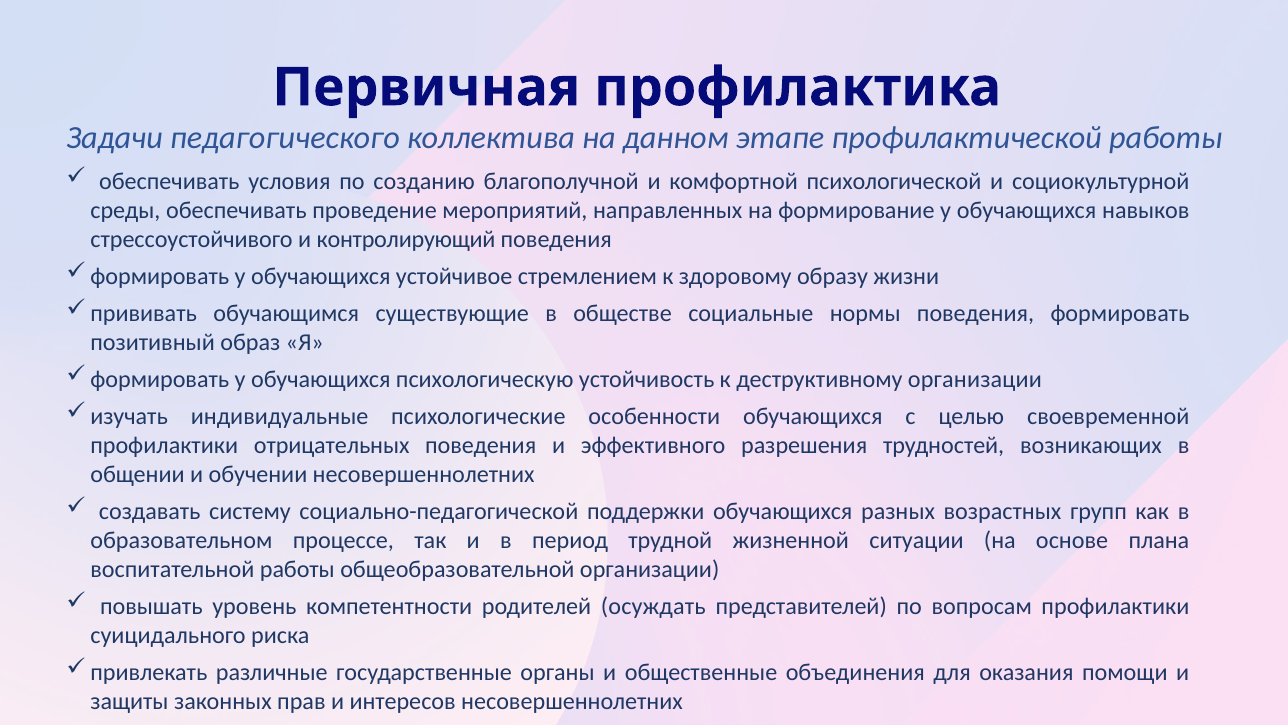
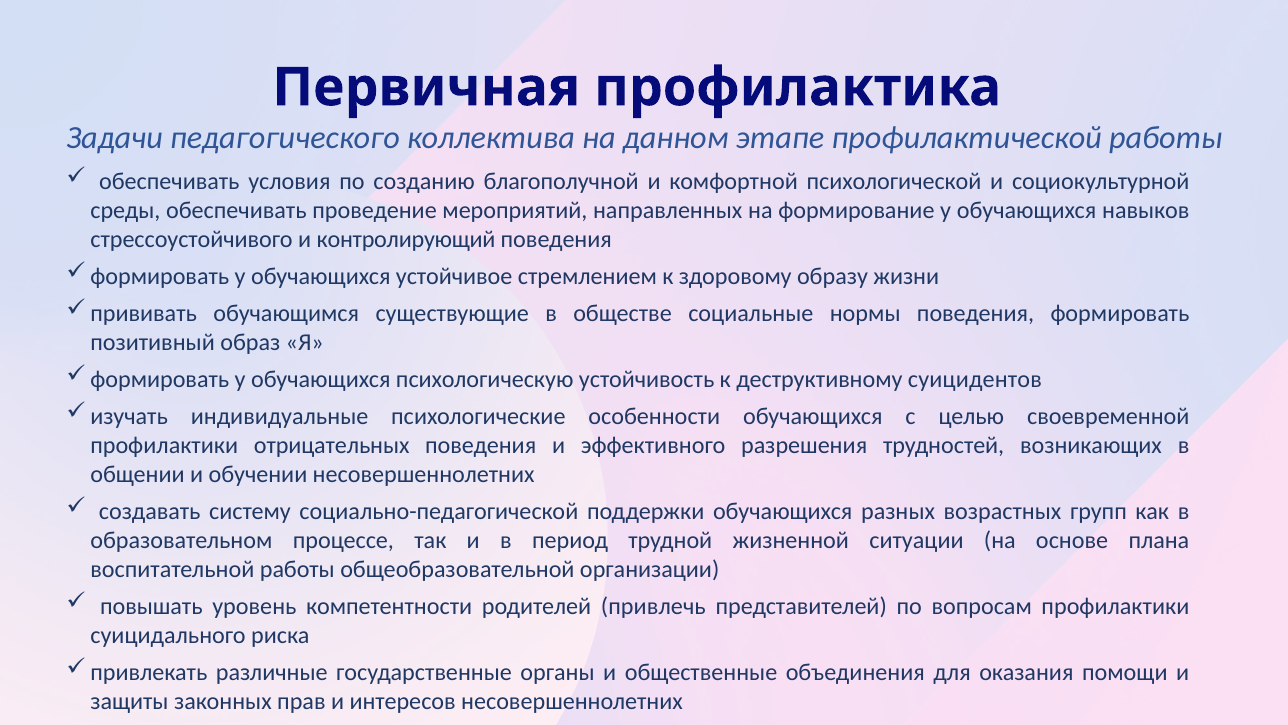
деструктивному организации: организации -> суицидентов (975, 379)
осуждать: осуждать -> привлечь (653, 606)
